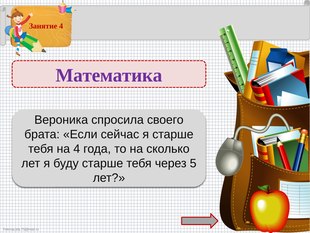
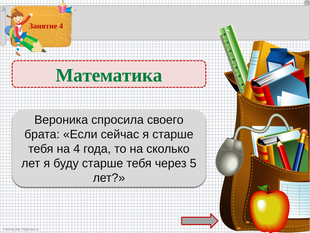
Математика colour: purple -> green (109, 75)
